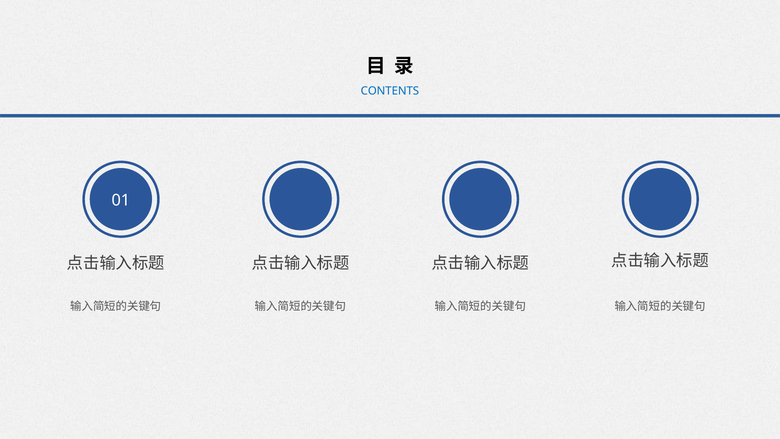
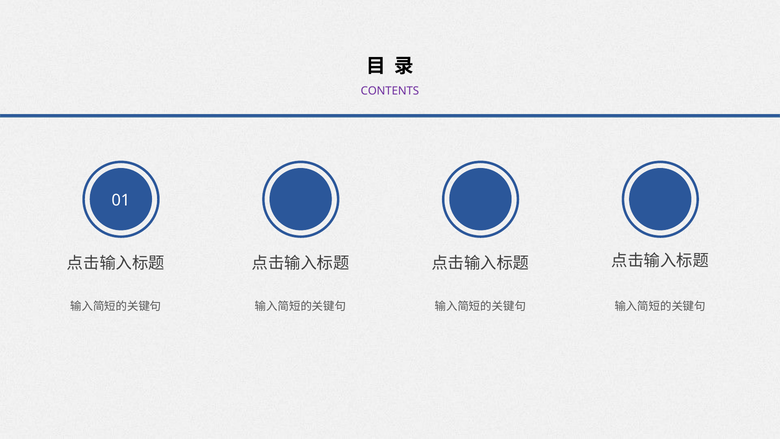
CONTENTS colour: blue -> purple (390, 91)
